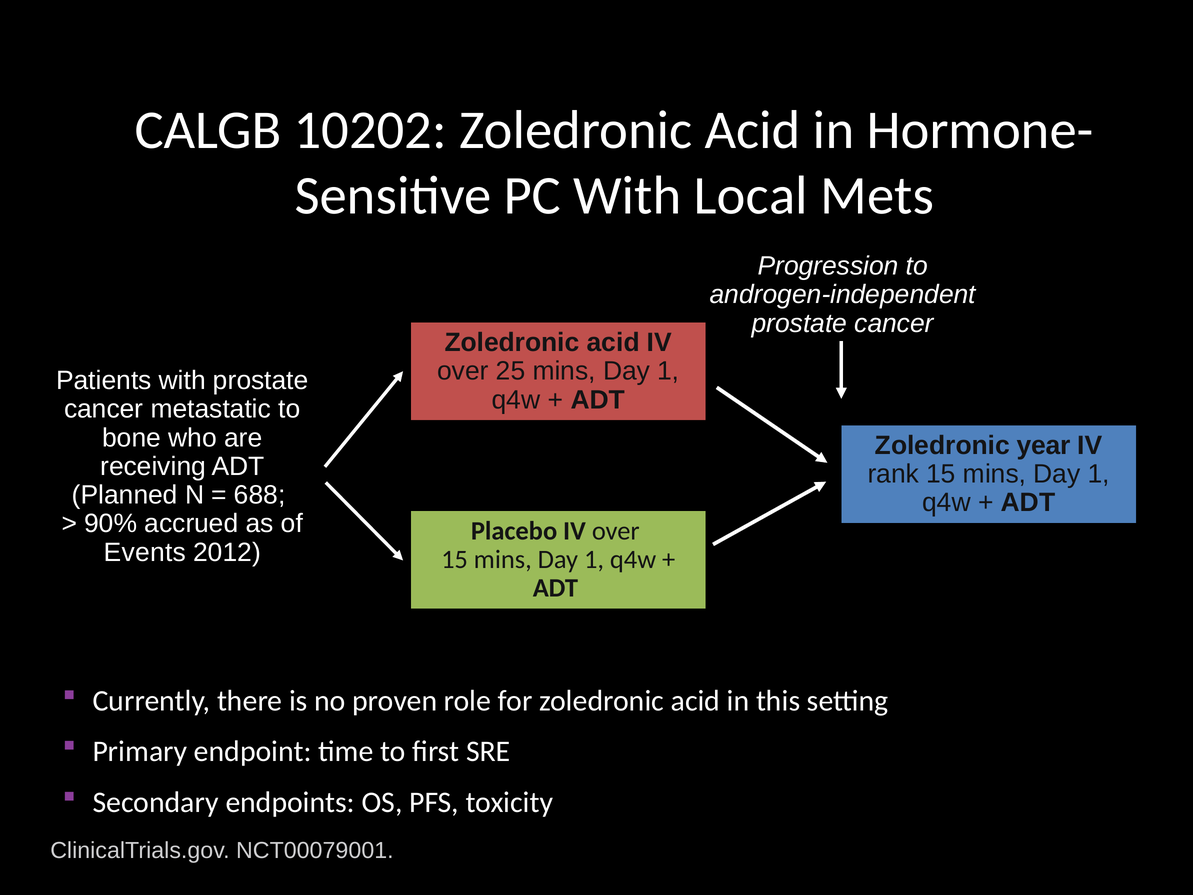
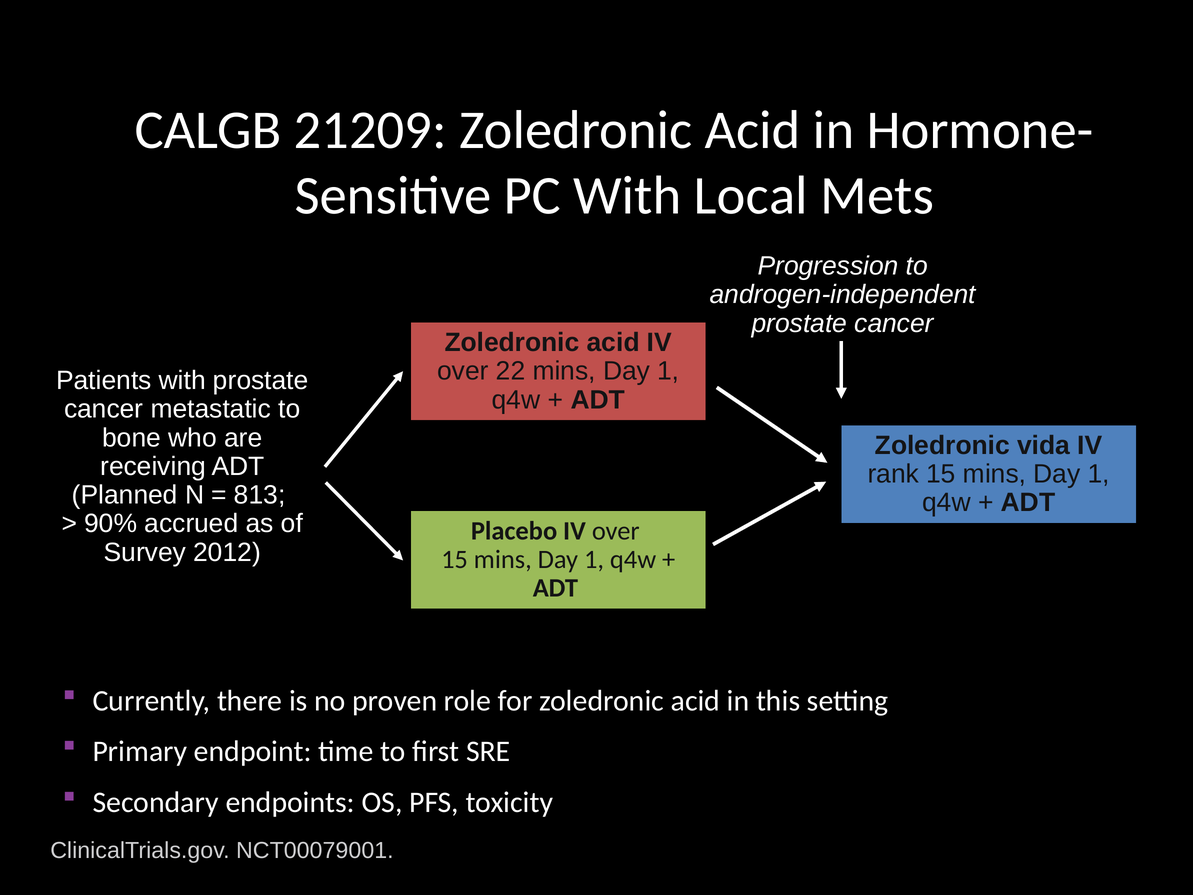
10202: 10202 -> 21209 (370, 130)
25: 25 -> 22 (511, 371)
year: year -> vida (1044, 445)
688: 688 -> 813 (260, 495)
Events: Events -> Survey (145, 552)
